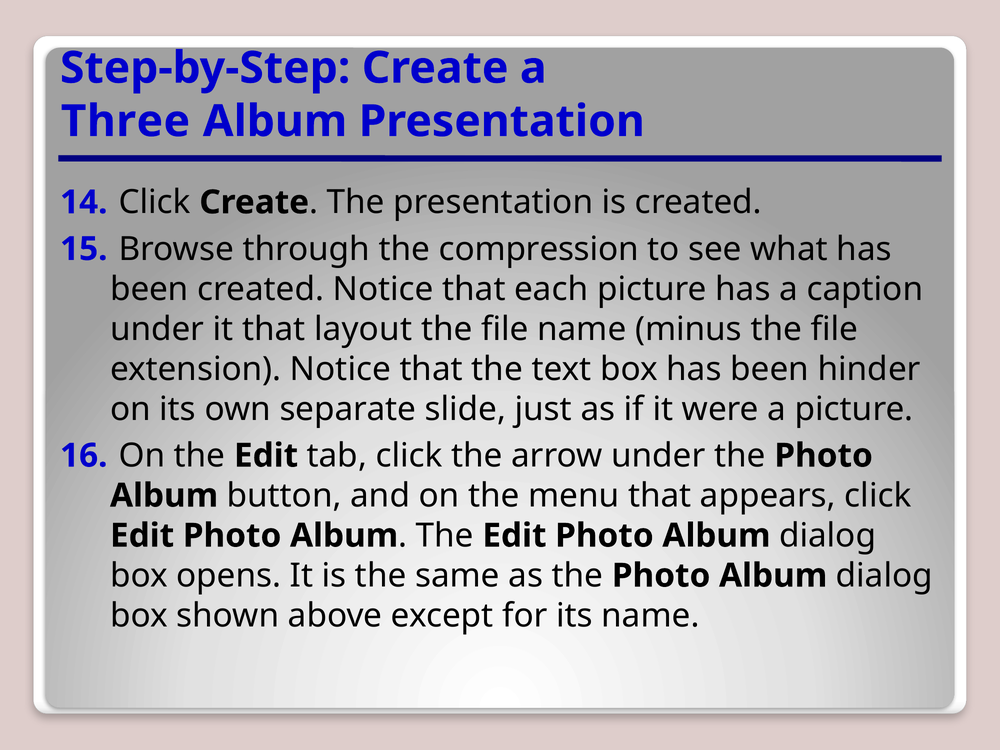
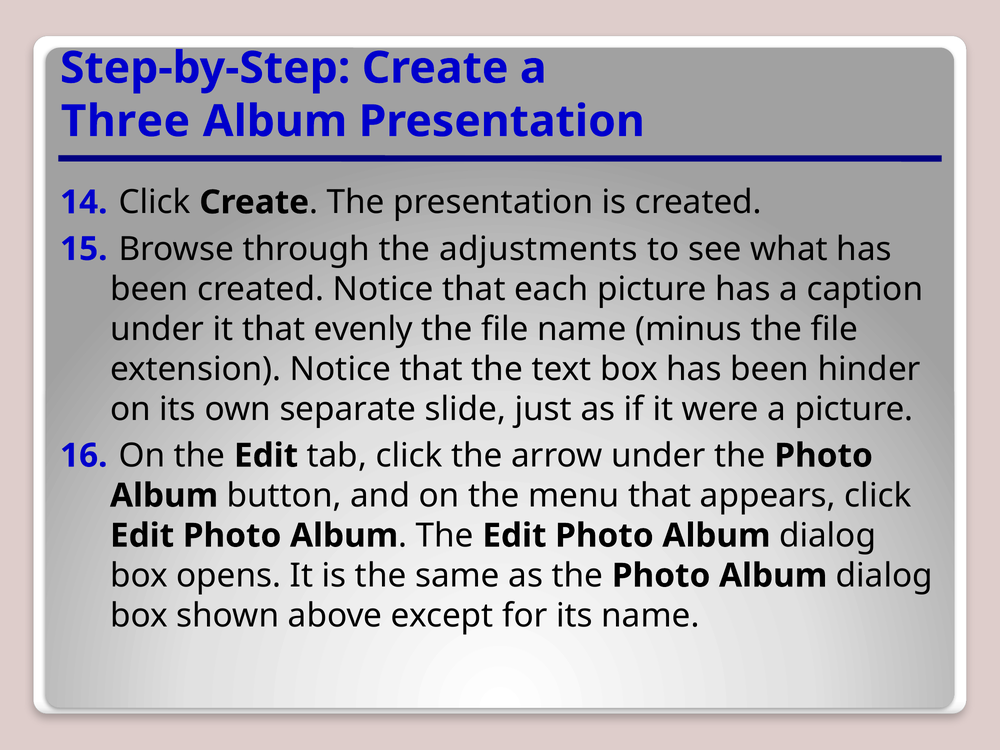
compression: compression -> adjustments (539, 249)
layout: layout -> evenly (363, 329)
